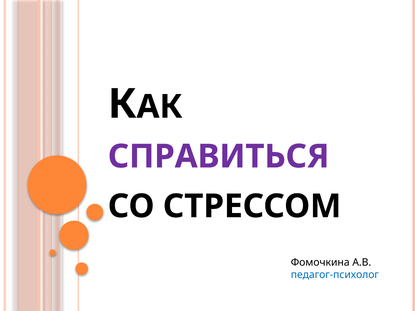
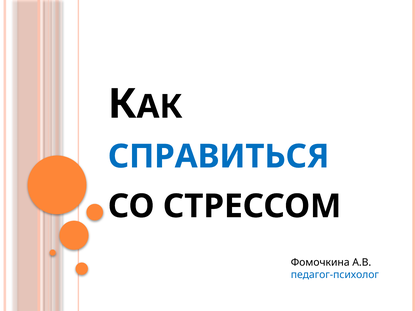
СПРАВИТЬСЯ colour: purple -> blue (219, 157)
